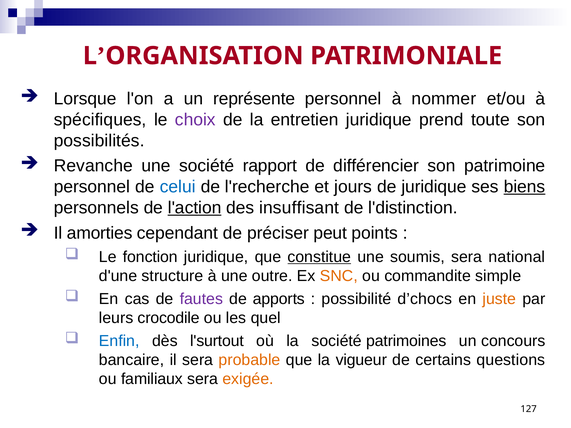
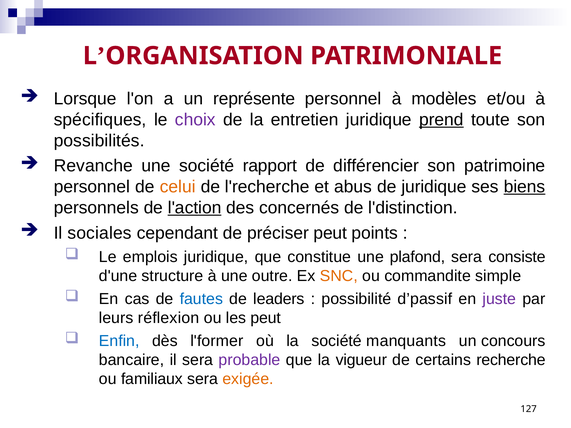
nommer: nommer -> modèles (444, 99)
prend underline: none -> present (441, 120)
celui colour: blue -> orange (178, 187)
jours: jours -> abus (353, 187)
insuffisant: insuffisant -> concernés (299, 208)
amorties: amorties -> sociales (100, 233)
fonction: fonction -> emplois (150, 257)
constitue underline: present -> none (319, 257)
soumis: soumis -> plafond (418, 257)
national: national -> consiste (517, 257)
fautes colour: purple -> blue (201, 299)
apports: apports -> leaders (279, 299)
d’chocs: d’chocs -> d’passif (425, 299)
juste colour: orange -> purple (499, 299)
crocodile: crocodile -> réflexion (169, 318)
les quel: quel -> peut (266, 318)
l'surtout: l'surtout -> l'former (217, 341)
patrimoines: patrimoines -> manquants (406, 341)
probable colour: orange -> purple (250, 360)
questions: questions -> recherche (511, 360)
